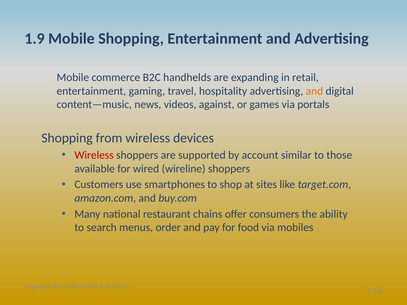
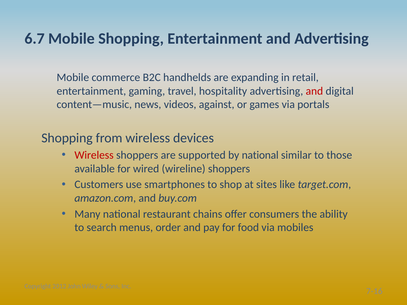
1.9: 1.9 -> 6.7 (35, 39)
and colour: orange -> red (314, 91)
by account: account -> national (260, 155)
